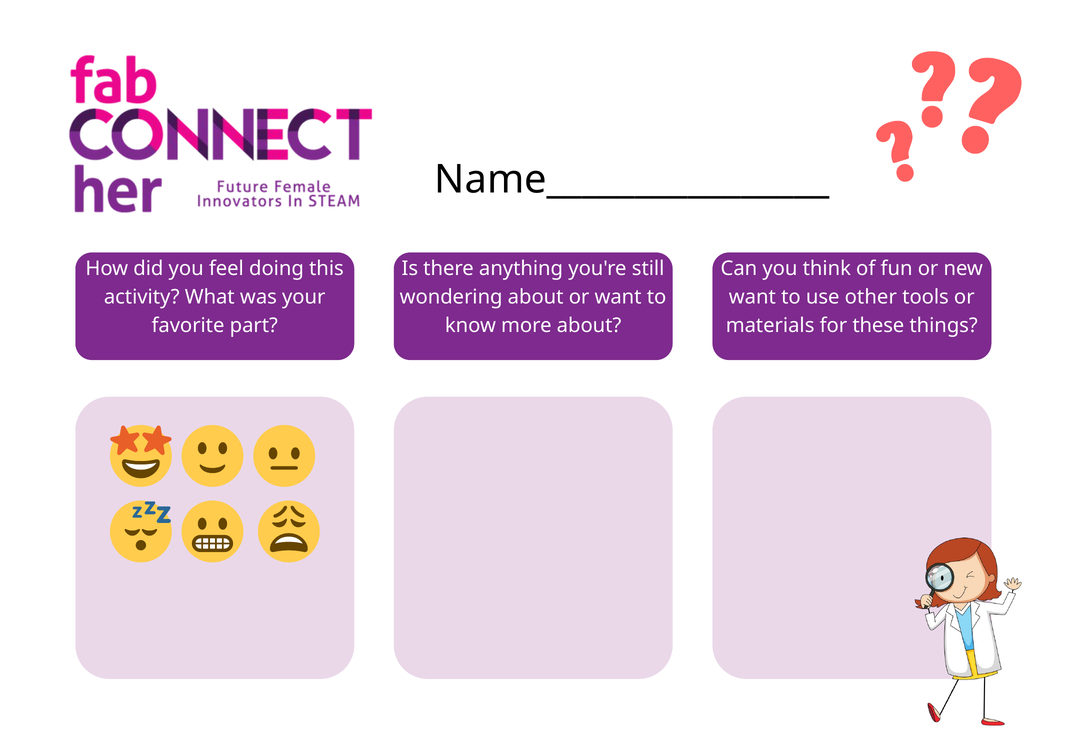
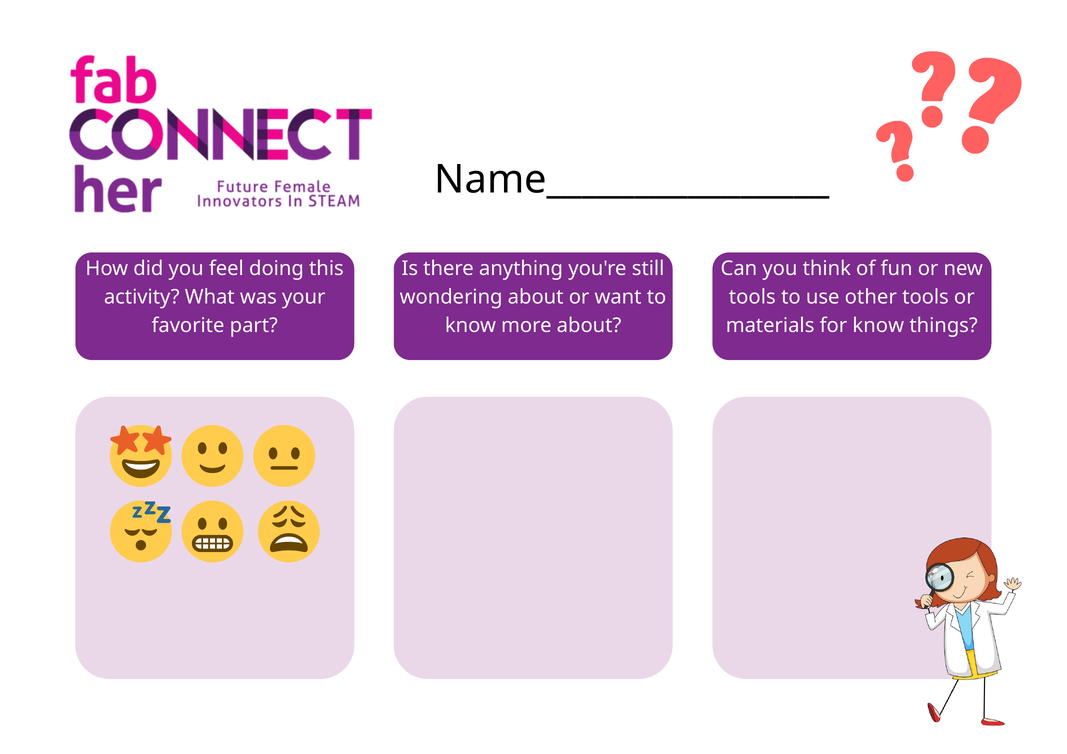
want: want -> tools (752, 297)
for these: these -> know (878, 325)
